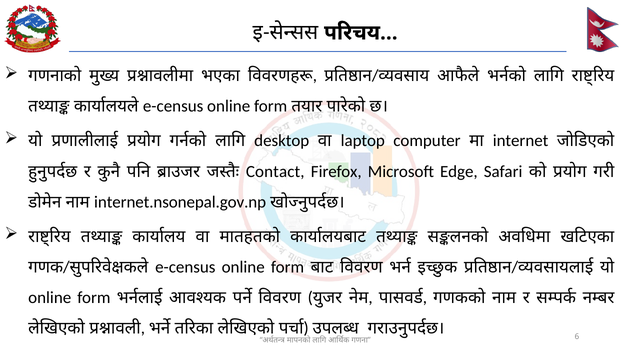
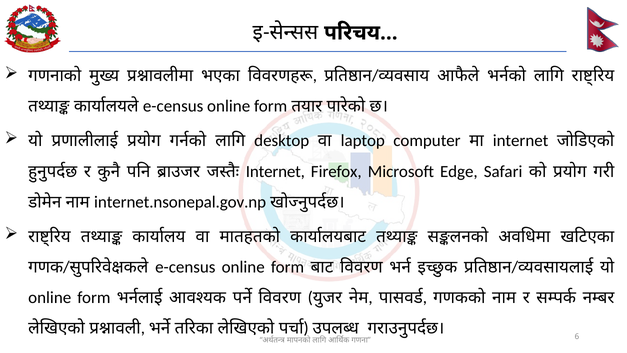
Contact: Contact -> Internet (275, 171)
